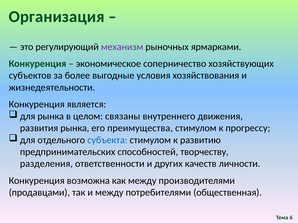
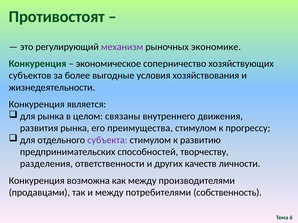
Организация: Организация -> Противостоят (57, 17)
ярмарками: ярмарками -> экономике (216, 47)
субъекта colour: blue -> purple (107, 140)
общественная: общественная -> собственность (228, 193)
